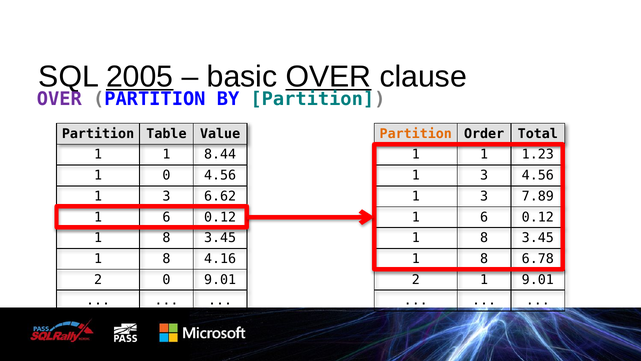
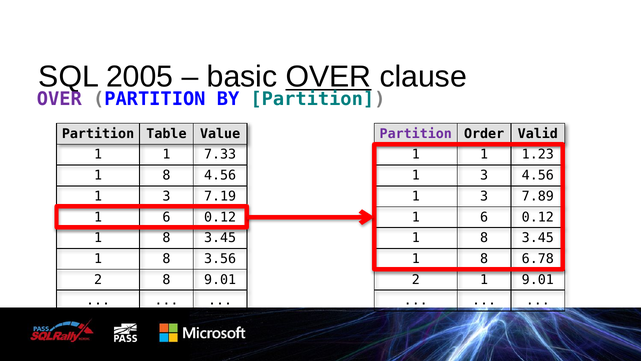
2005 underline: present -> none (140, 77)
Partition colour: orange -> purple (416, 134)
Total: Total -> Valid (538, 134)
8.44: 8.44 -> 7.33 (220, 154)
0: 0 -> 8 (166, 175)
6.62: 6.62 -> 7.19 (220, 196)
4.16: 4.16 -> 3.56 (220, 259)
2 0: 0 -> 8 (166, 279)
